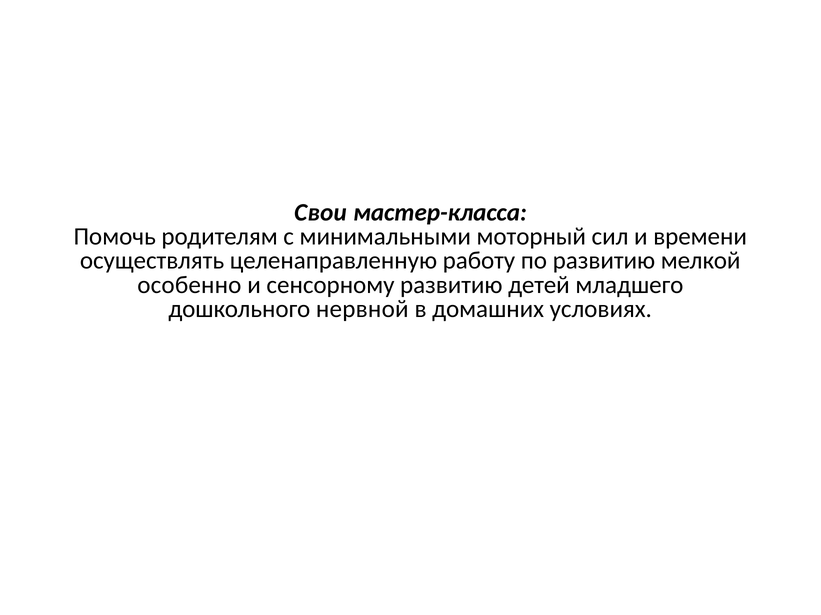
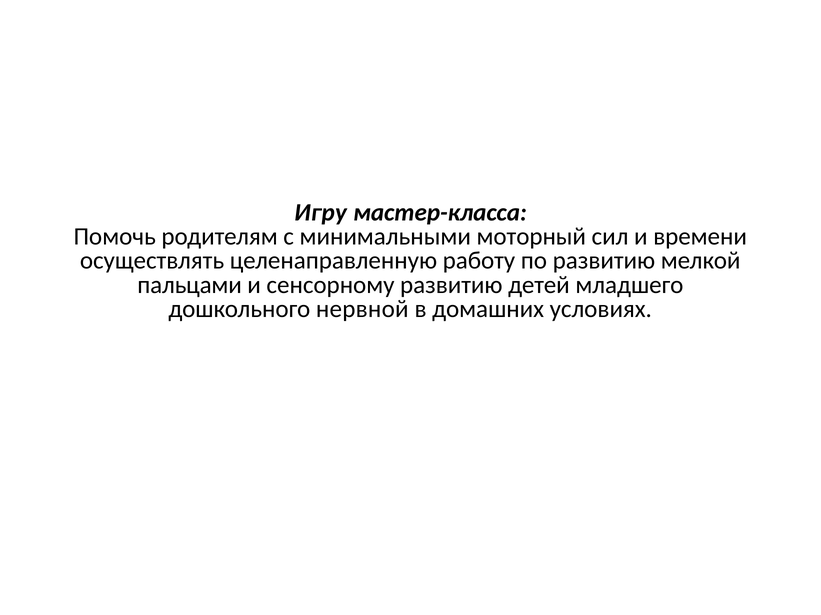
Свои: Свои -> Игру (321, 213)
особенно: особенно -> пальцами (190, 285)
